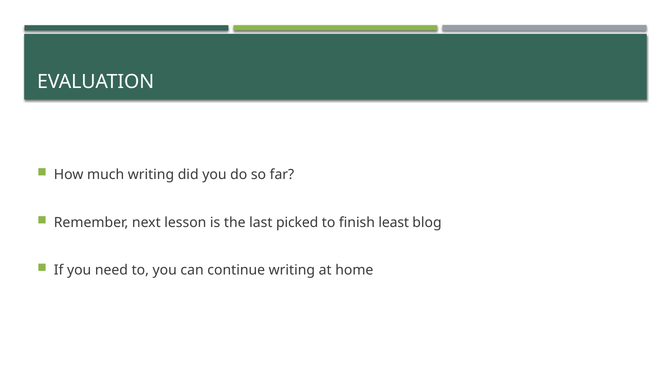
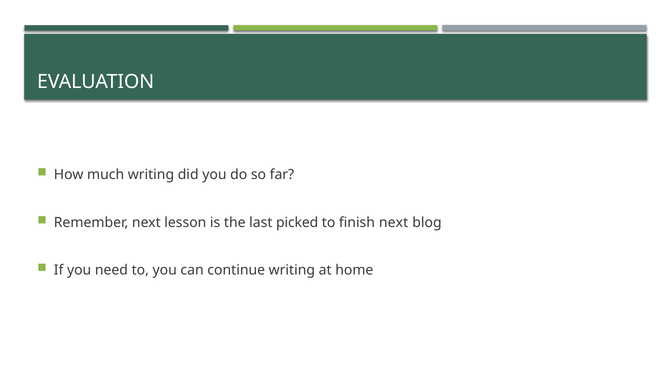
finish least: least -> next (394, 222)
